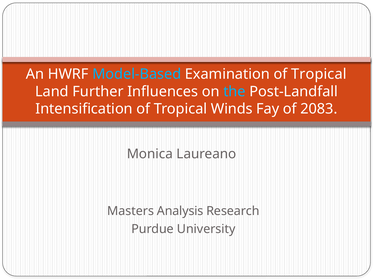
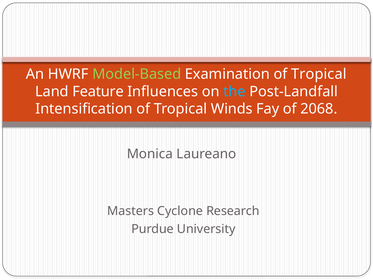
Model-Based colour: light blue -> light green (137, 74)
Further: Further -> Feature (98, 91)
2083: 2083 -> 2068 (319, 109)
Analysis: Analysis -> Cyclone (180, 211)
